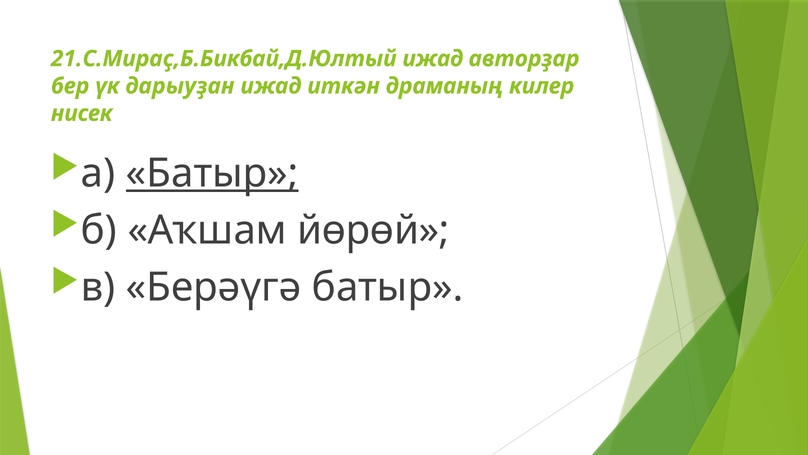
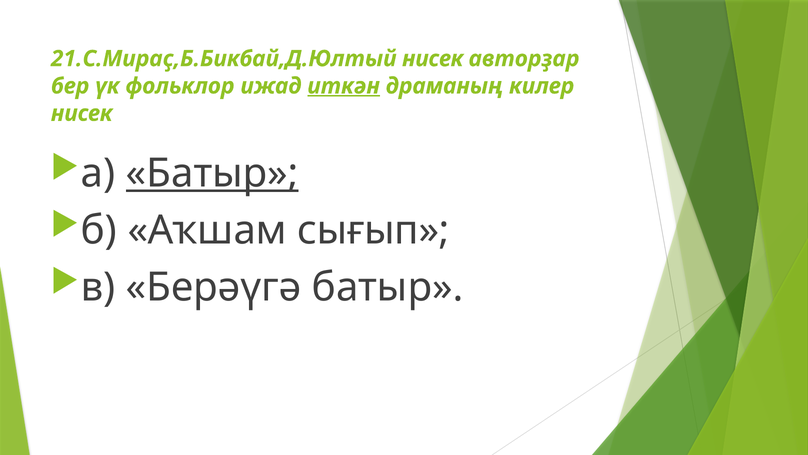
21.С.Мираҫ,Б.Бикбай,Д.Юлтый ижад: ижад -> нисек (433, 59)
дарыуҙан: дарыуҙан -> фольклор (180, 86)
иткән underline: none -> present (344, 86)
йөрөй: йөрөй -> сығып (373, 230)
